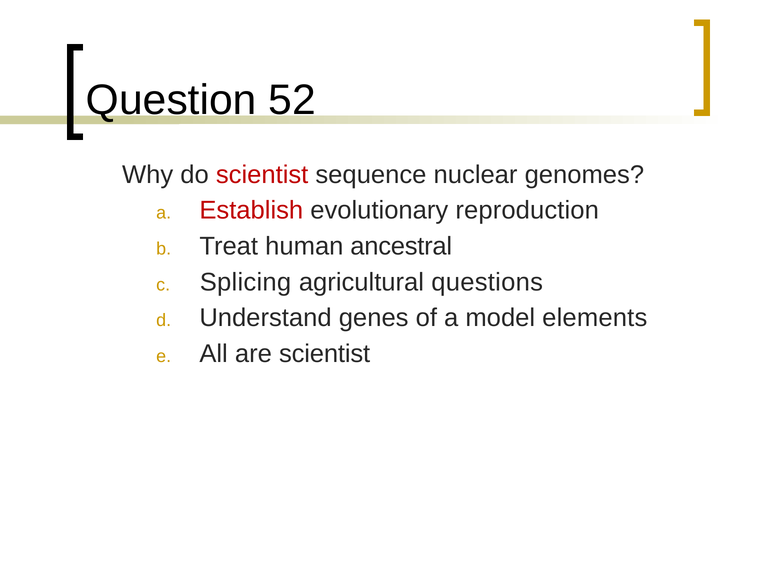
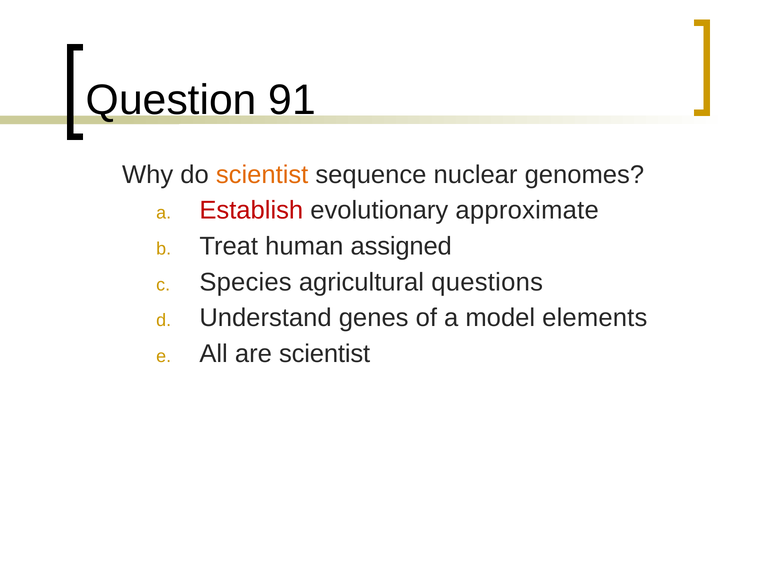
52: 52 -> 91 (292, 100)
scientist colour: red -> orange (262, 175)
reproduction: reproduction -> approximate (527, 210)
ancestral: ancestral -> assigned (401, 246)
Splicing: Splicing -> Species (246, 282)
